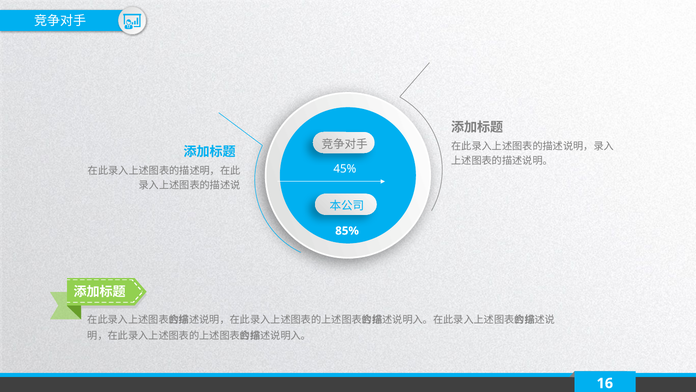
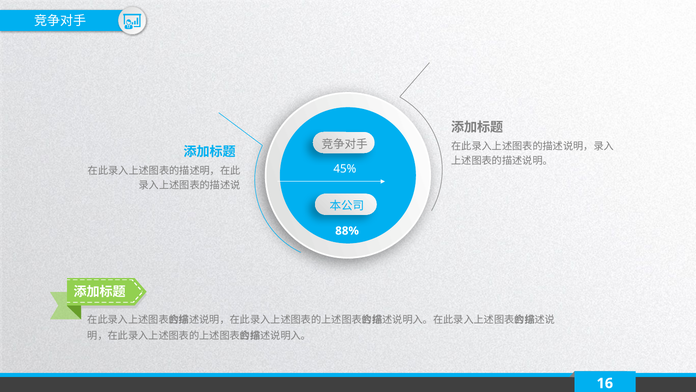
85%: 85% -> 88% (347, 231)
